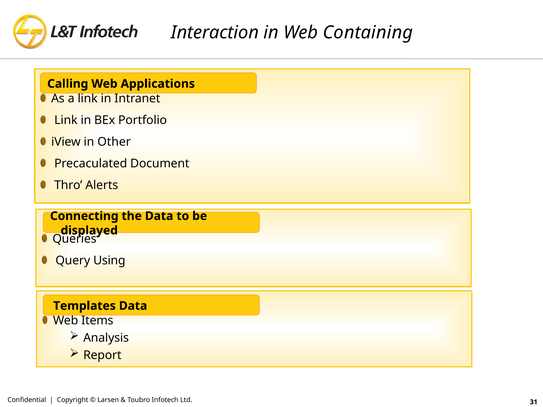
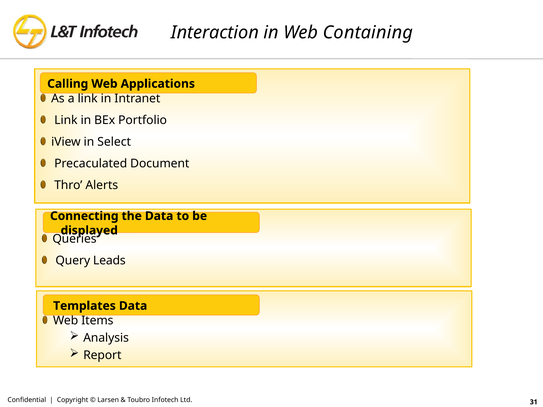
Other: Other -> Select (114, 142)
Using: Using -> Leads (109, 261)
